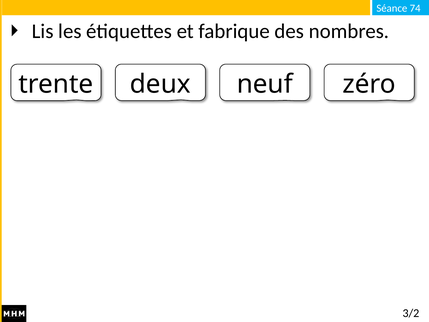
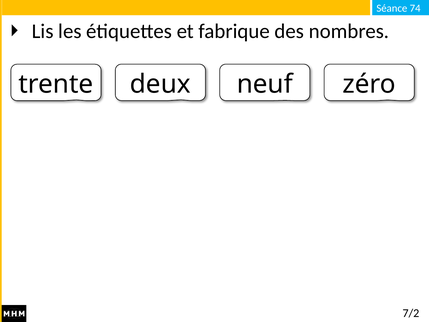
3/2: 3/2 -> 7/2 (411, 313)
